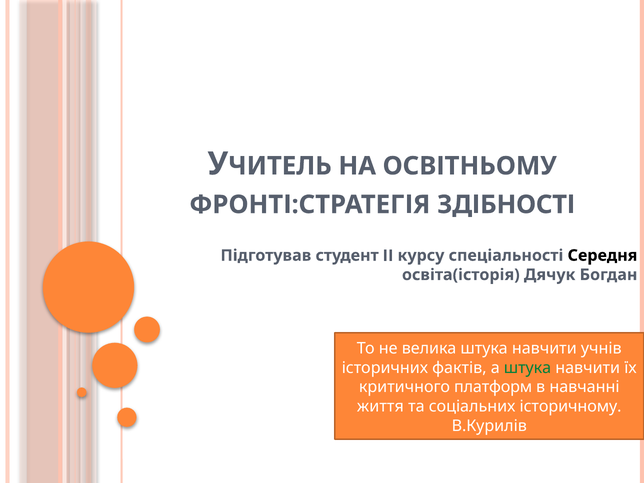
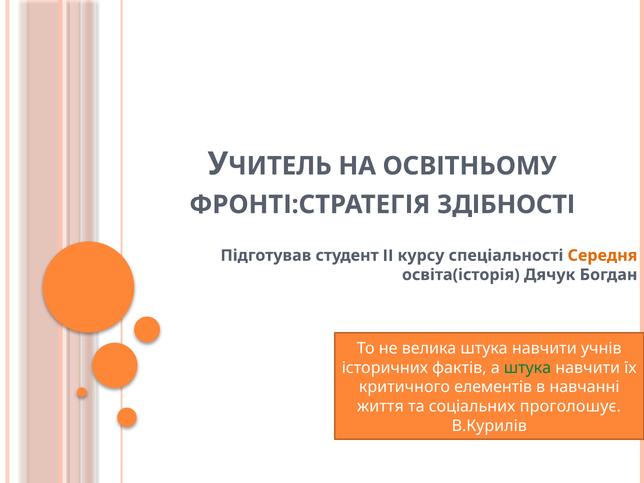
Середня colour: black -> orange (603, 255)
платформ: платформ -> елементів (493, 387)
історичному: історичному -> проголошує (570, 406)
